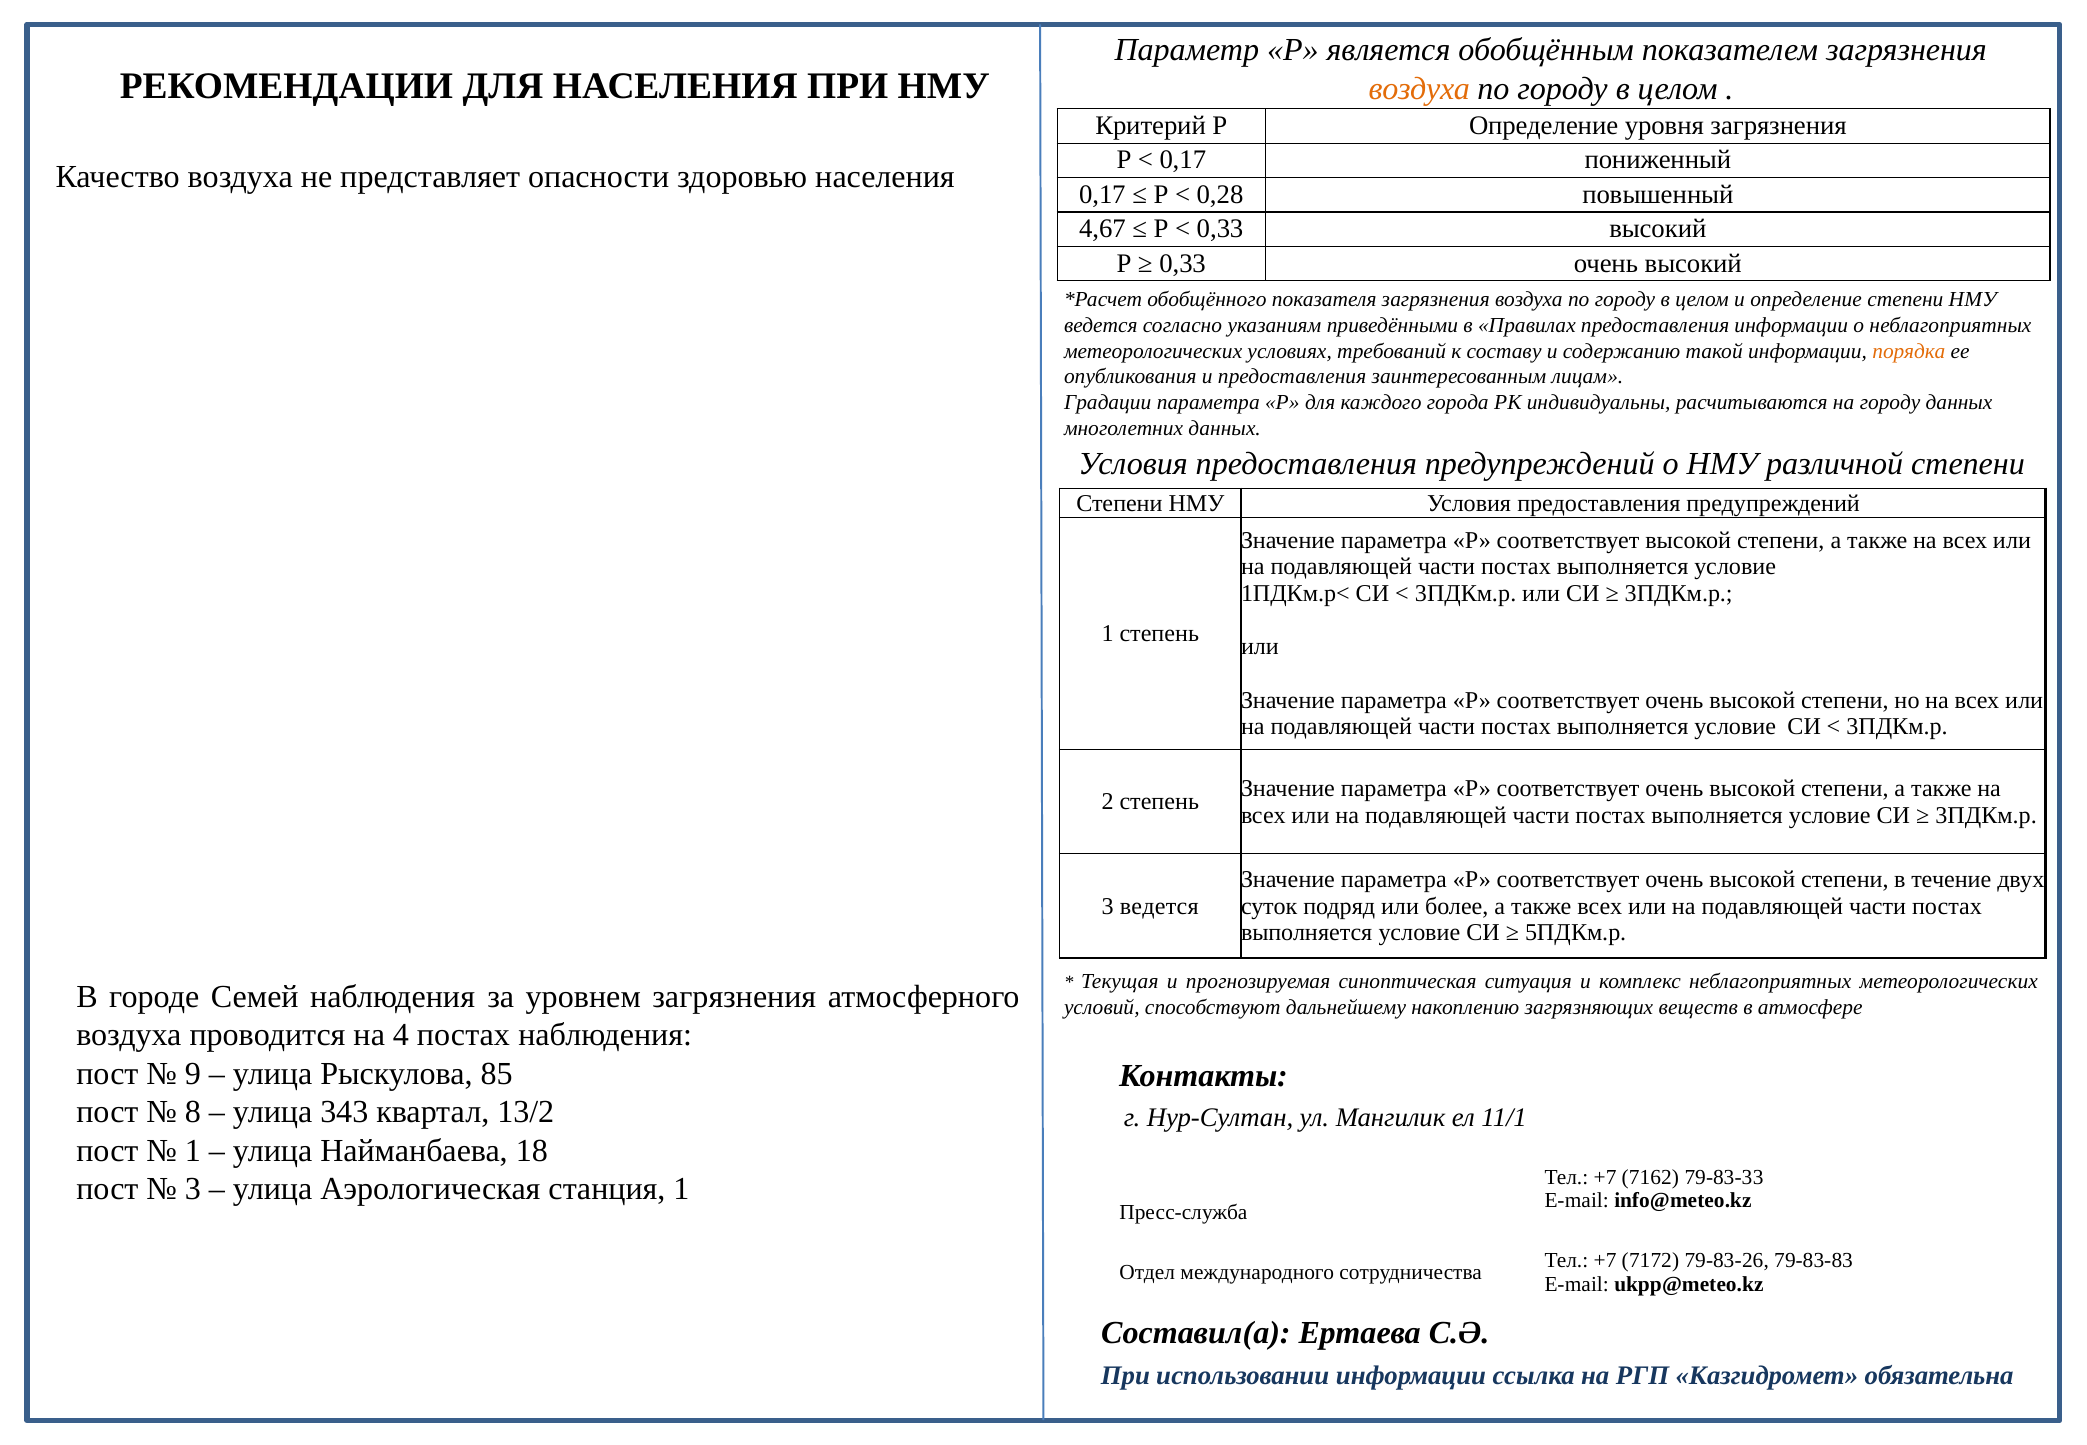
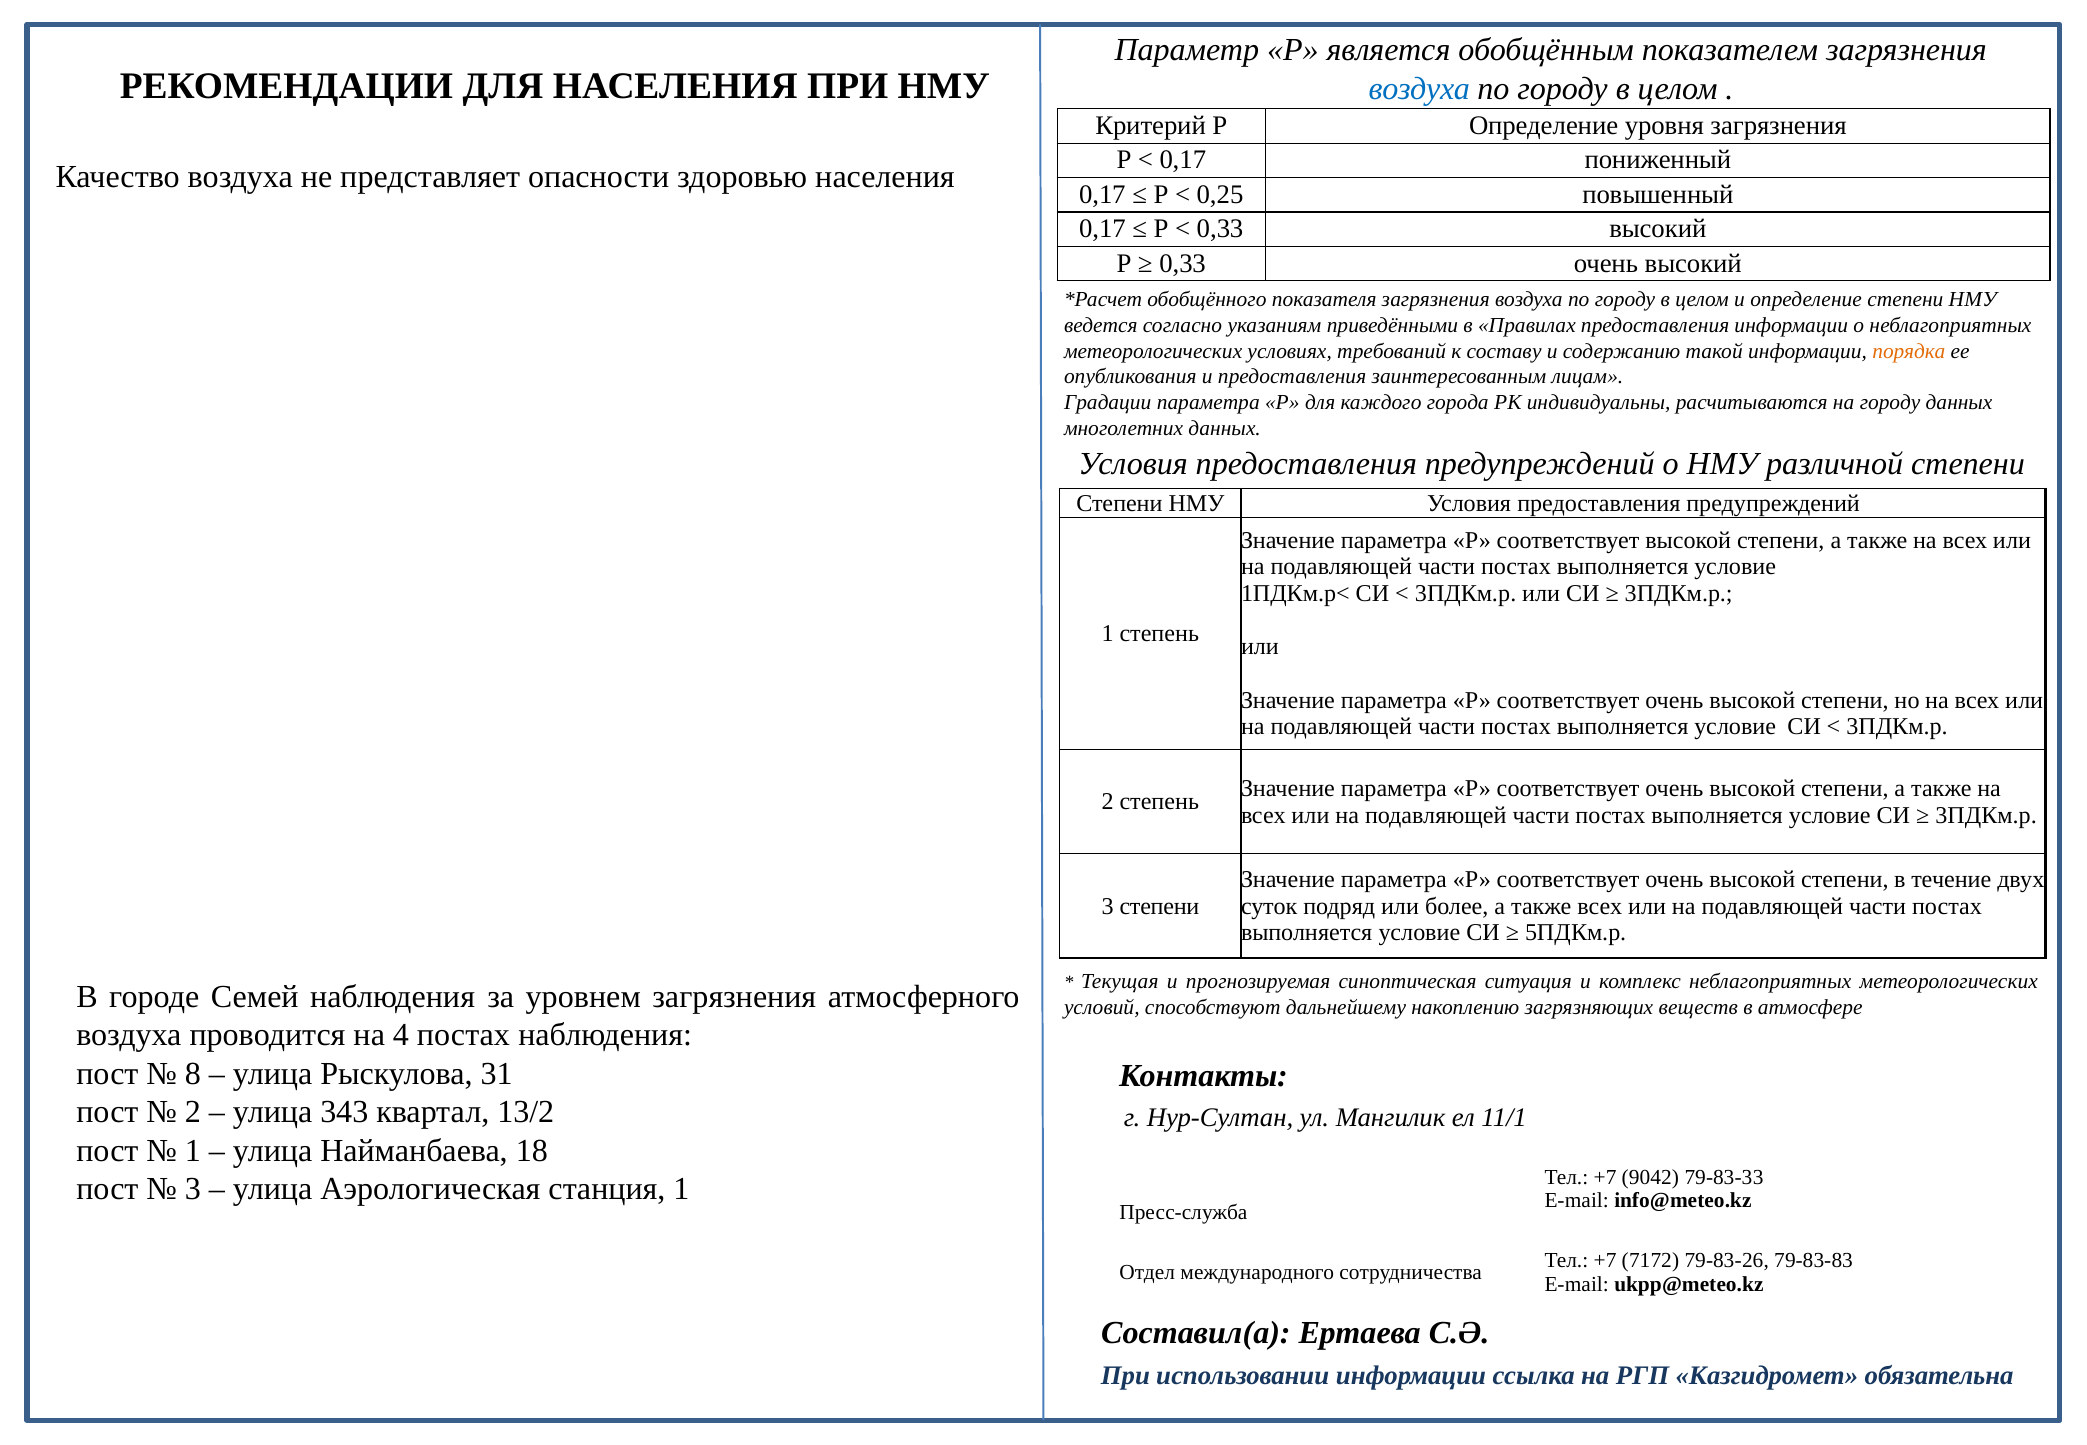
воздуха colour: orange -> blue (1419, 89)
0,28: 0,28 -> 0,25 (1220, 195)
4,67: 4,67 -> 0,17 (1102, 229)
3 ведется: ведется -> степени (1159, 906)
9: 9 -> 8 (193, 1073)
85: 85 -> 31 (497, 1073)
8: 8 -> 2 (193, 1112)
7162: 7162 -> 9042 (1650, 1177)
